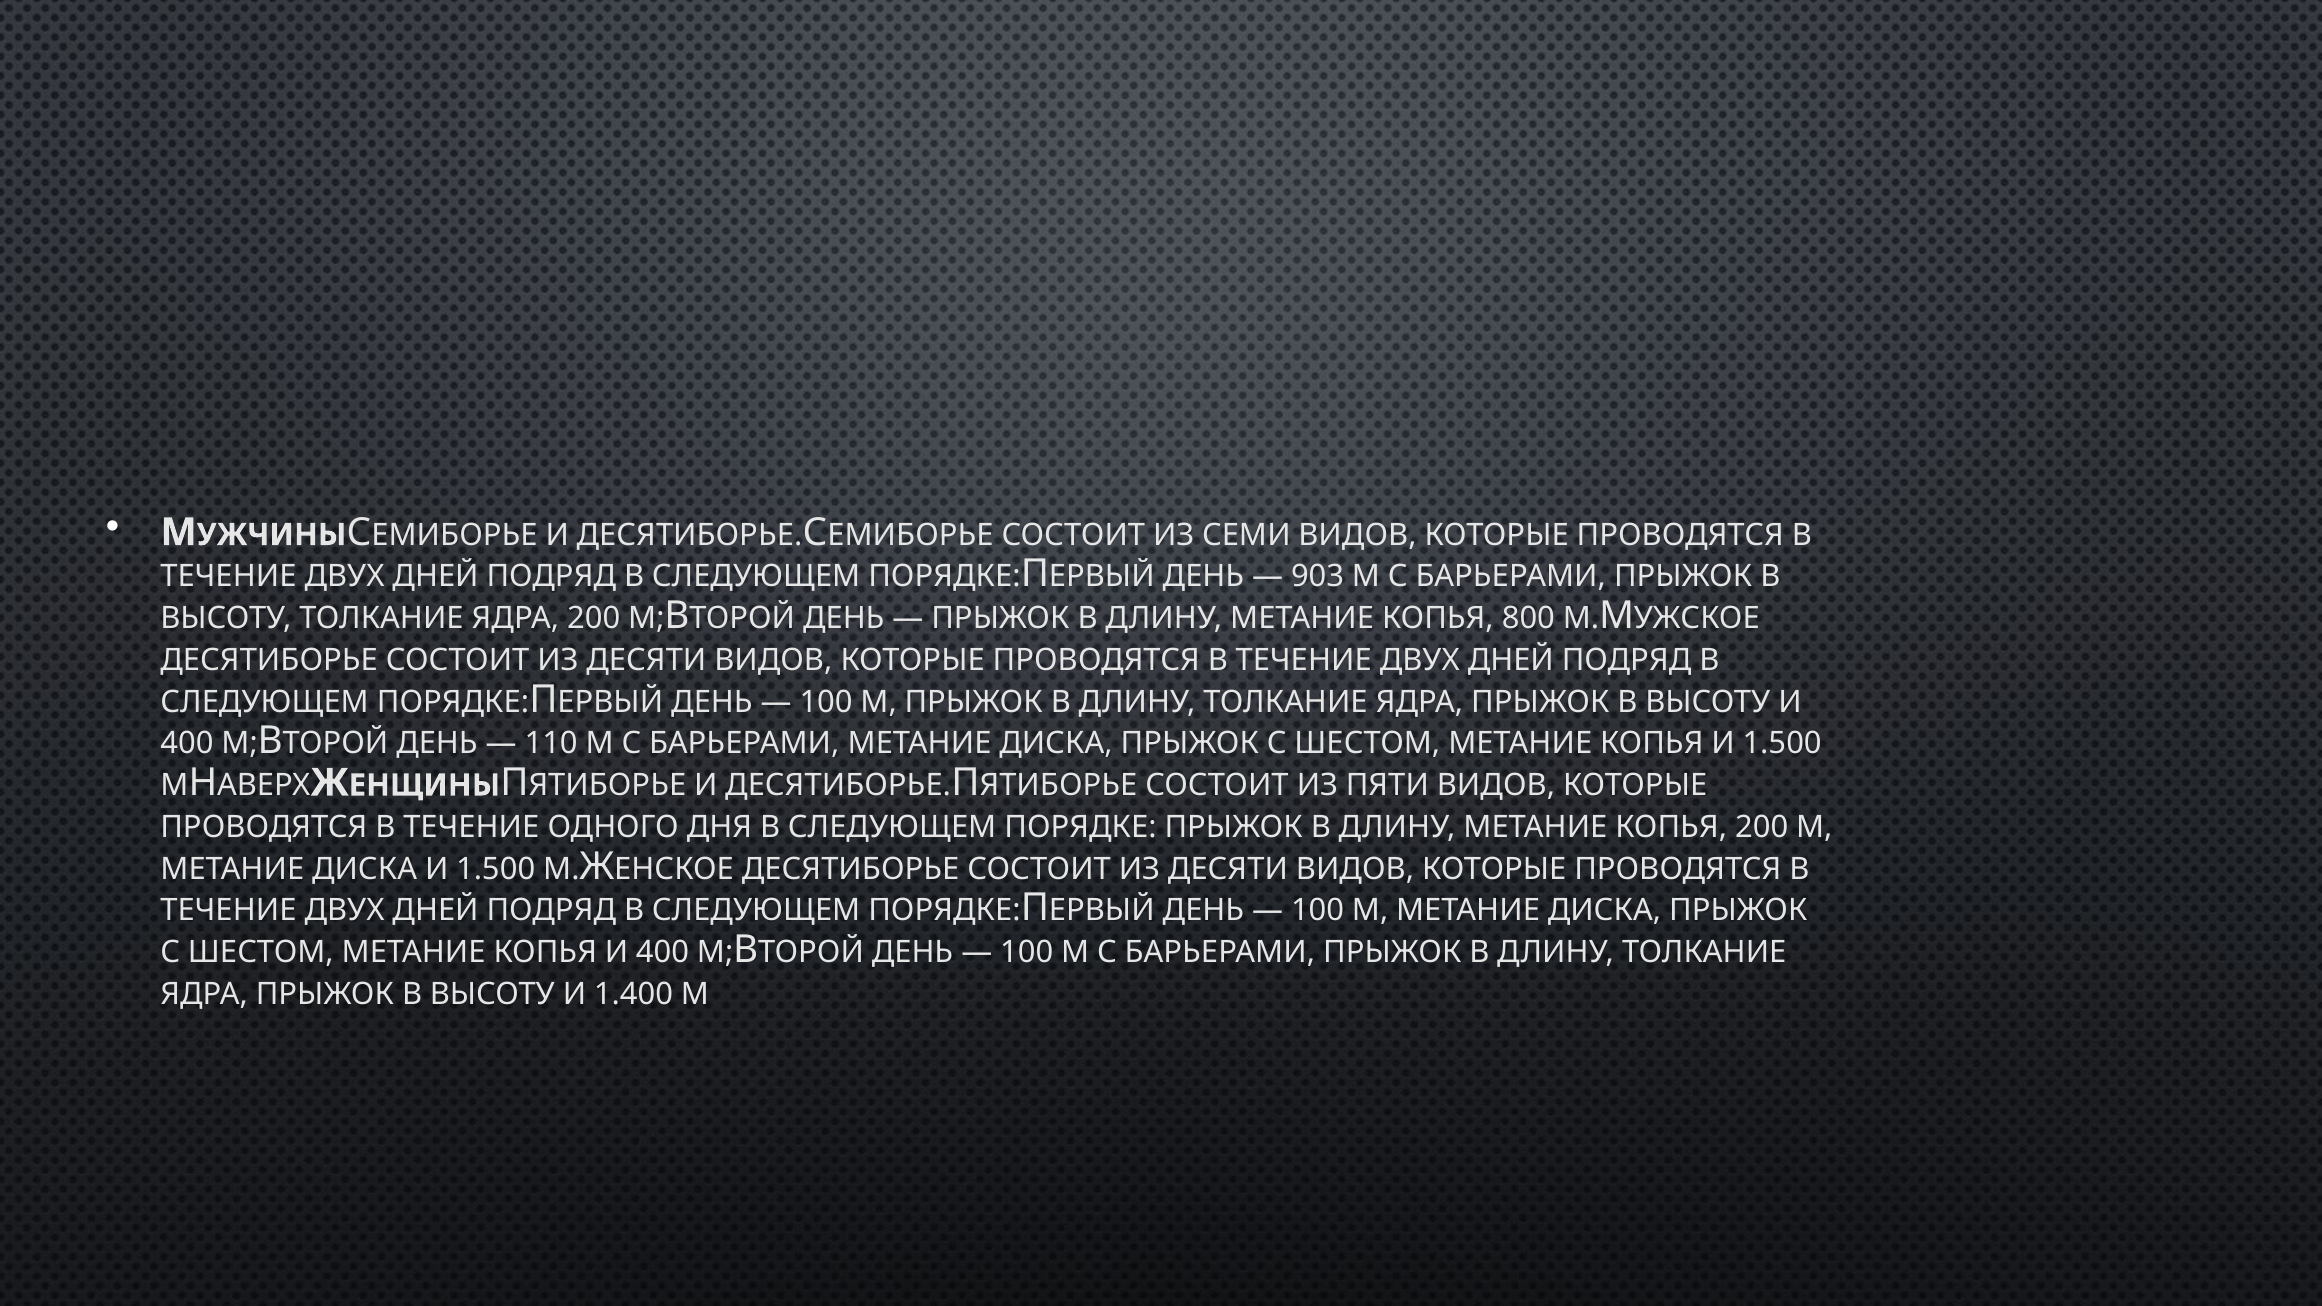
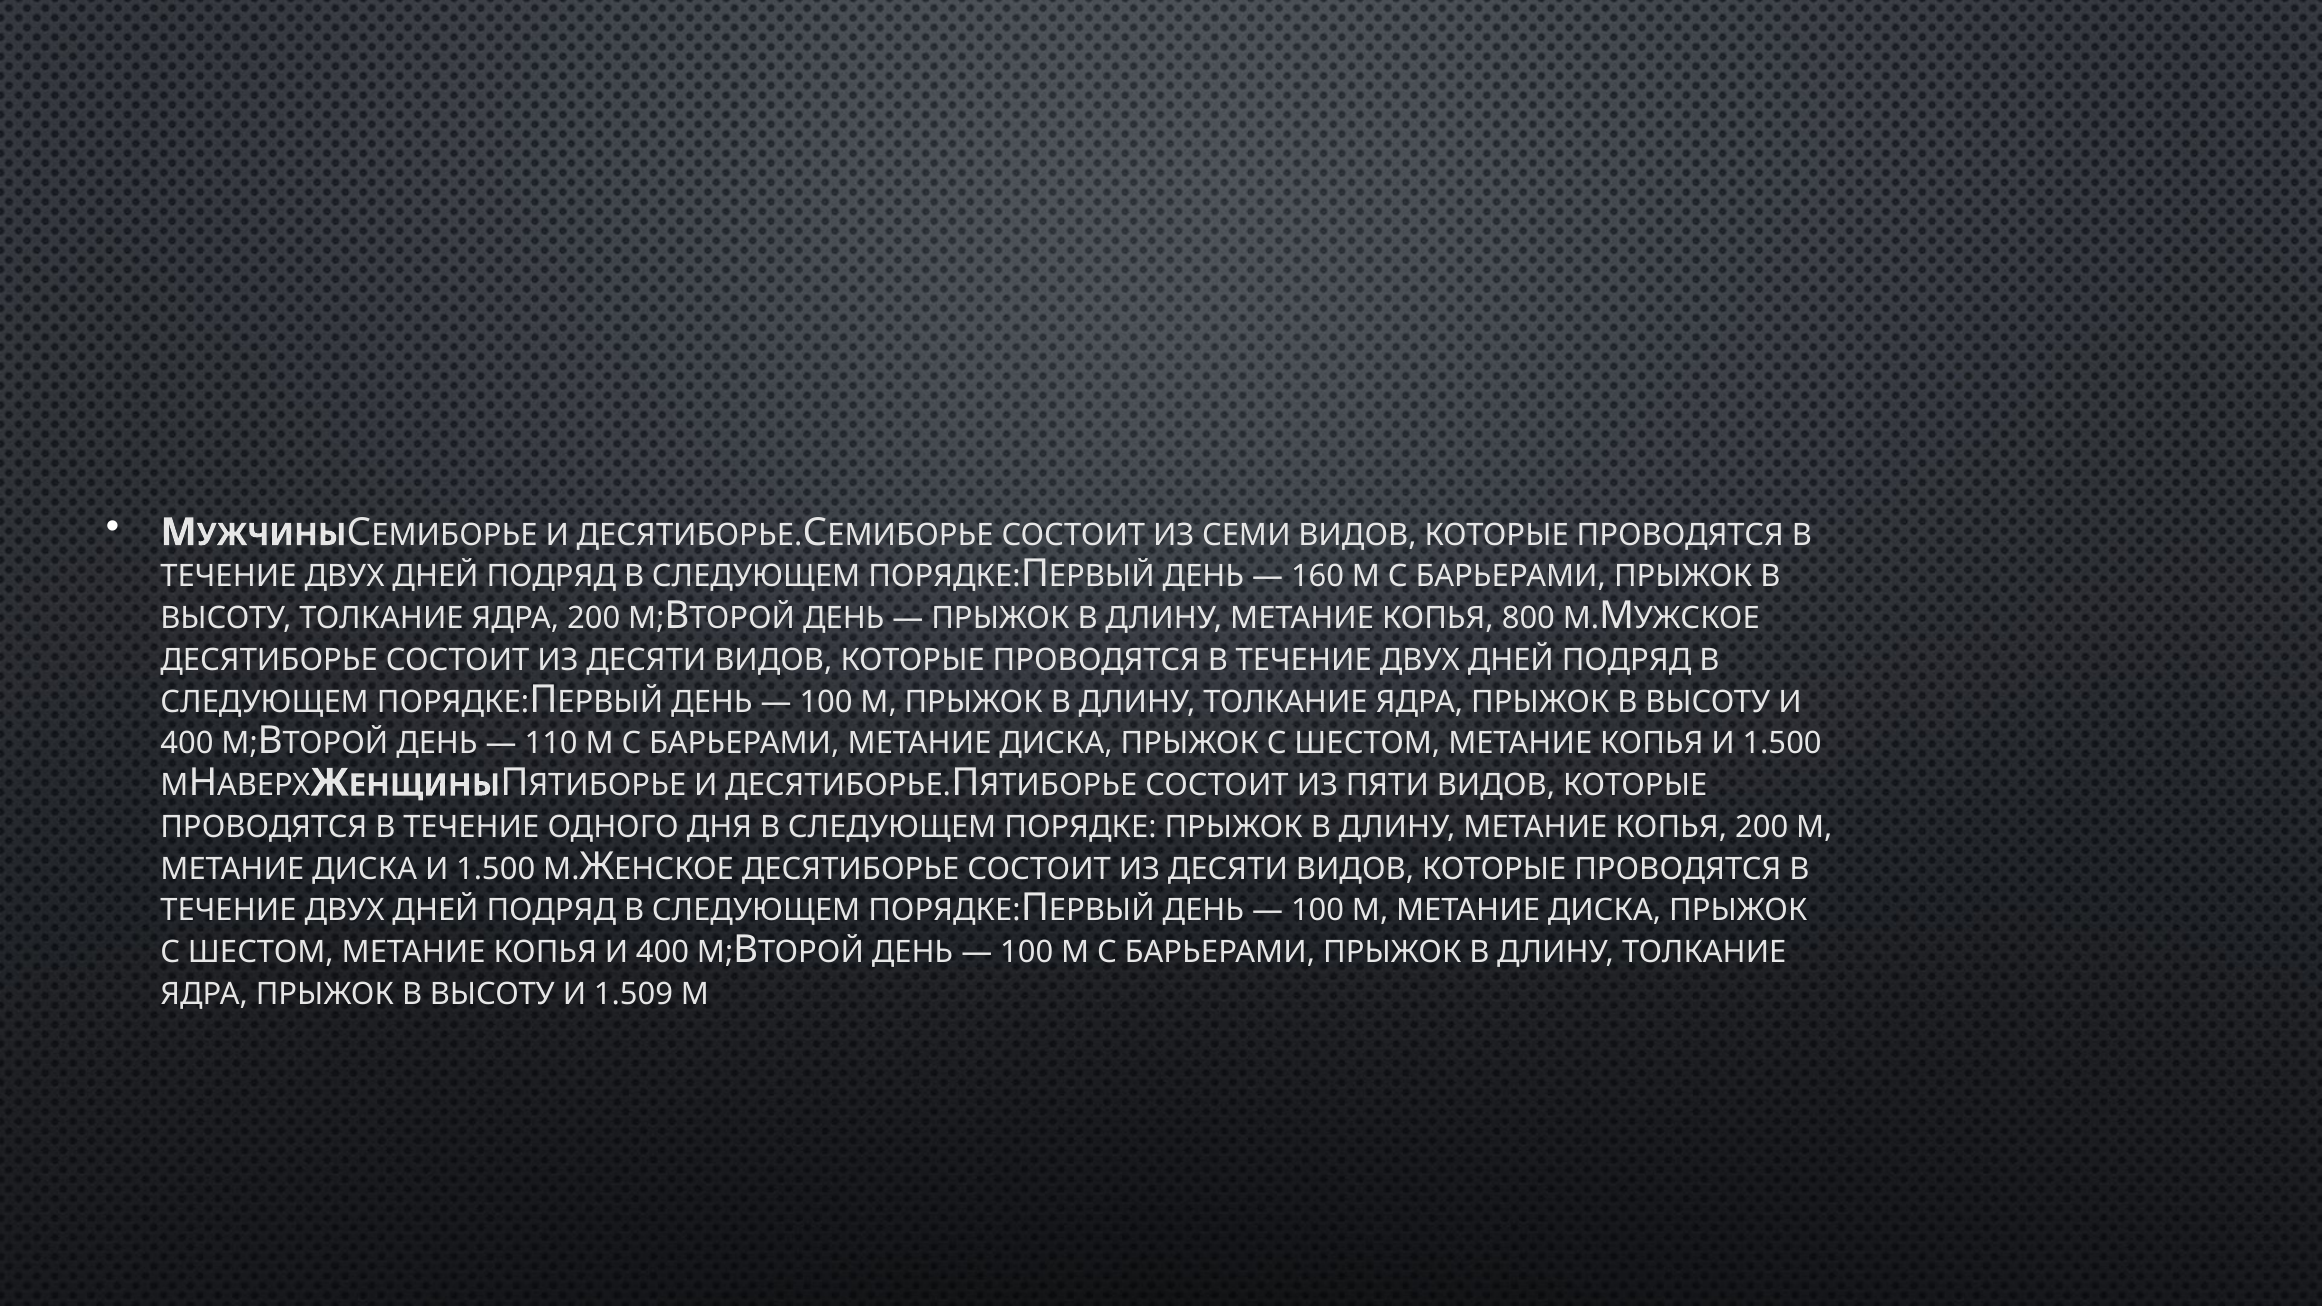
903: 903 -> 160 (1318, 577)
1.400: 1.400 -> 1.509 (633, 994)
